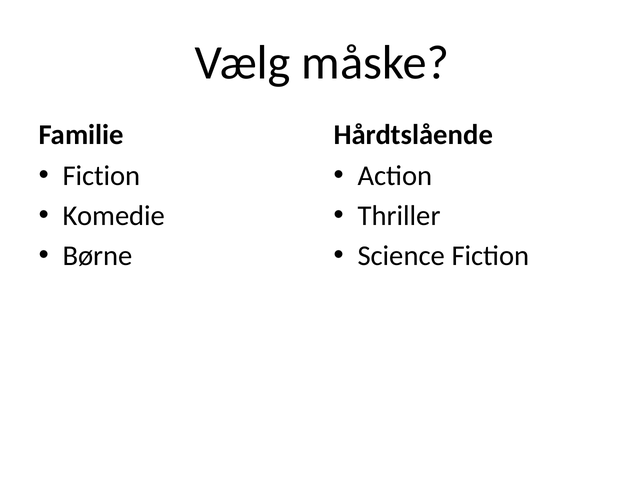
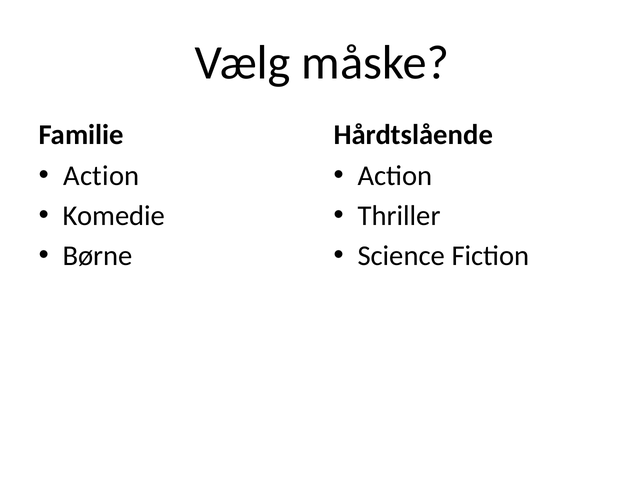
Fiction: Fiction -> Action (101, 176)
